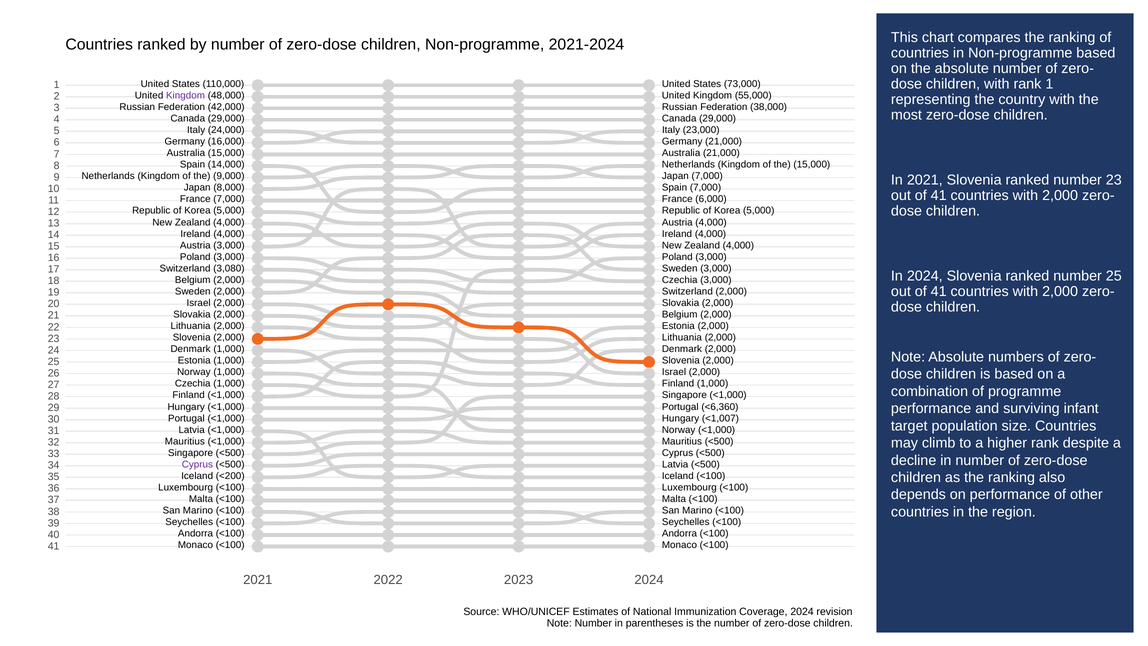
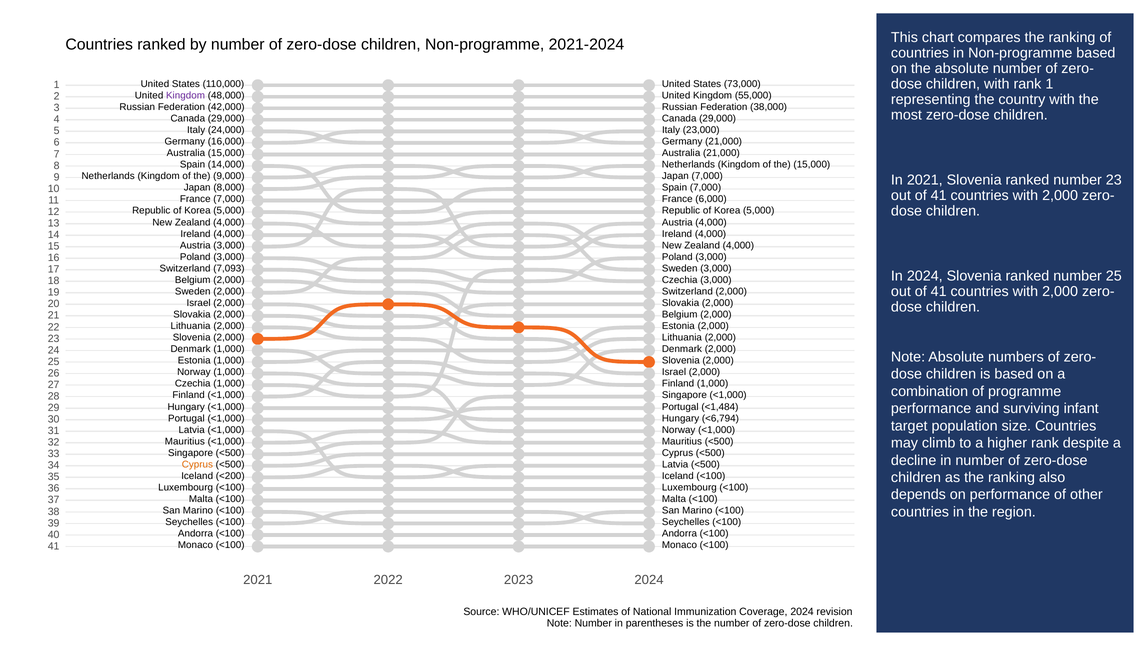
3,080: 3,080 -> 7,093 (229, 268)
<6,360: <6,360 -> <1,484 (720, 407)
<1,007: <1,007 -> <6,794 (720, 418)
Cyprus colour: purple -> orange (197, 464)
